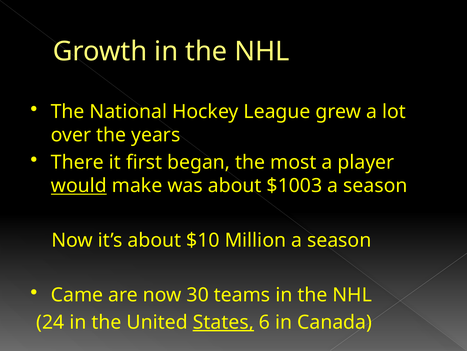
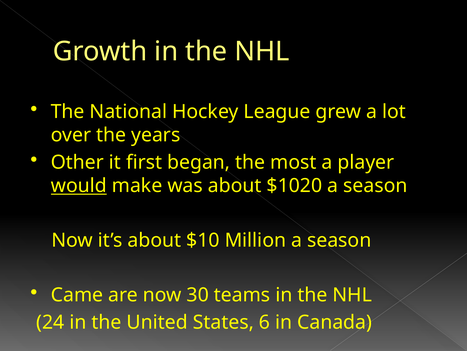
There: There -> Other (77, 162)
$1003: $1003 -> $1020 (294, 185)
States underline: present -> none (223, 322)
